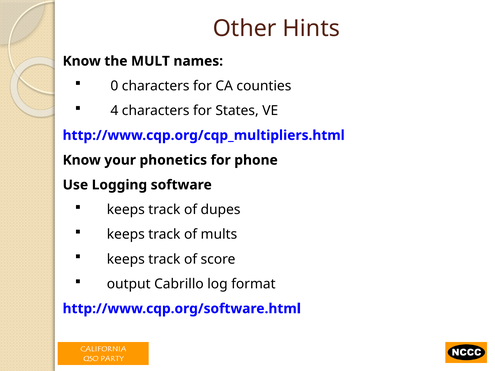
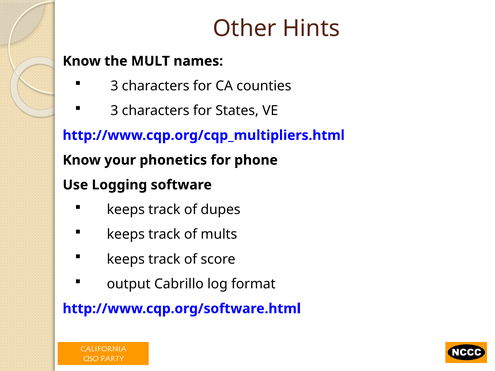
0: 0 -> 3 (114, 86)
4: 4 -> 3 (114, 111)
